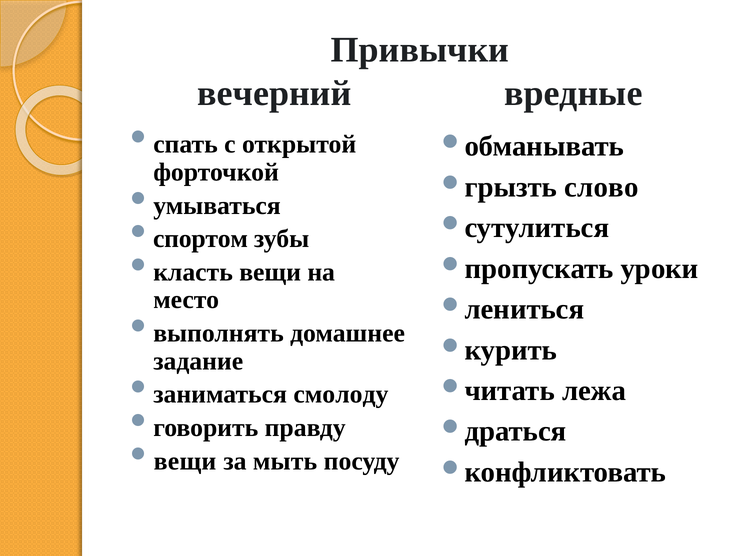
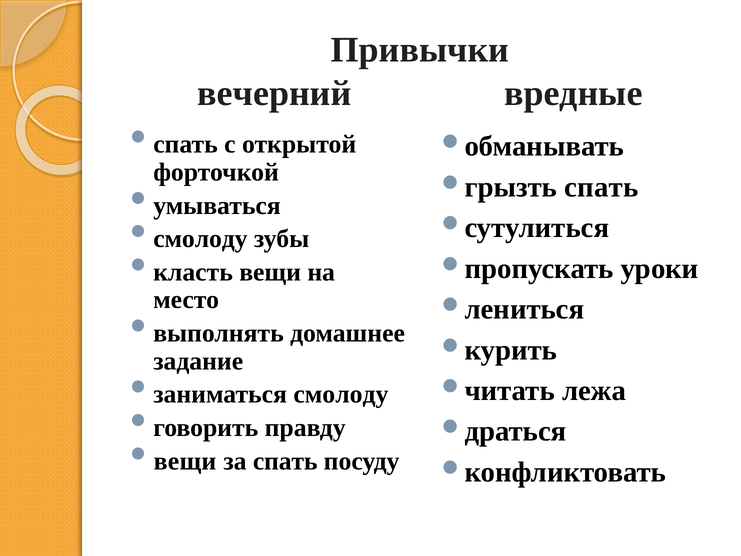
слово: слово -> спать (601, 187)
спортом: спортом -> смолоду (200, 239)
за мыть: мыть -> спать (285, 461)
